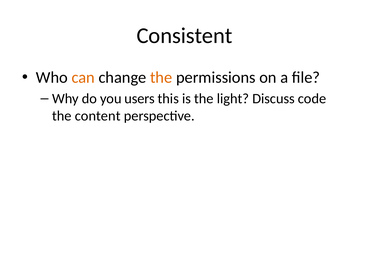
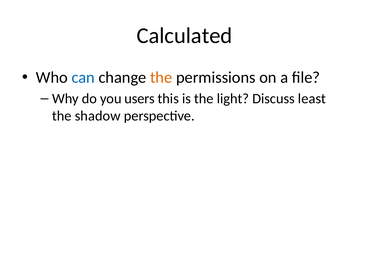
Consistent: Consistent -> Calculated (184, 36)
can colour: orange -> blue (83, 77)
code: code -> least (312, 99)
content: content -> shadow (98, 116)
